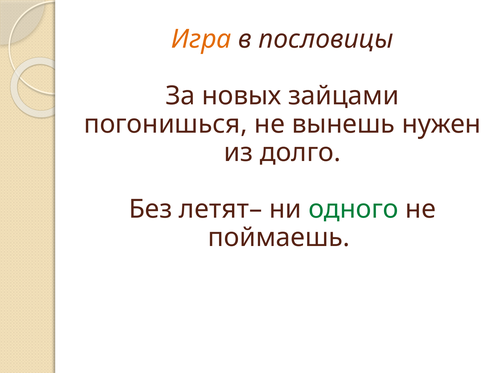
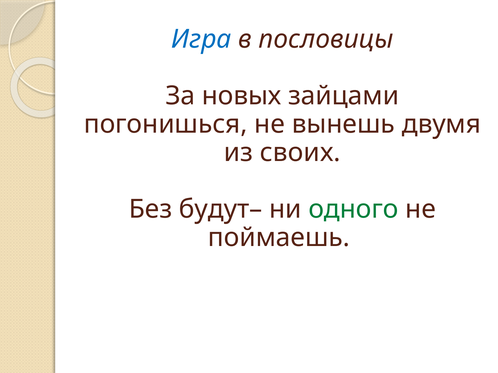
Игра colour: orange -> blue (201, 39)
нужен: нужен -> двумя (441, 124)
долго: долго -> своих (300, 153)
летят–: летят– -> будут– (221, 209)
